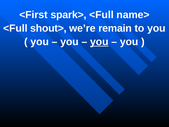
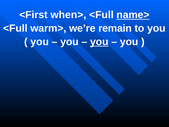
spark>: spark> -> when> (68, 15)
name> underline: none -> present (133, 15)
shout>: shout> -> warm> (48, 28)
